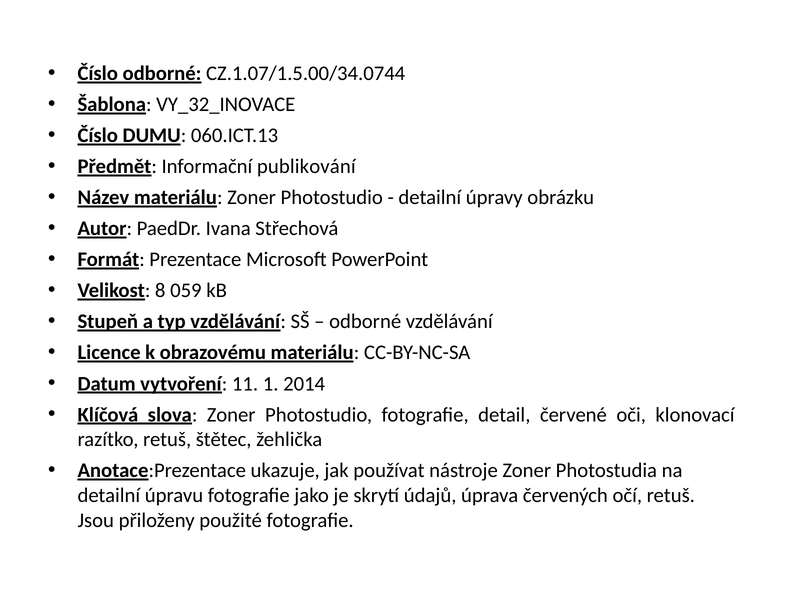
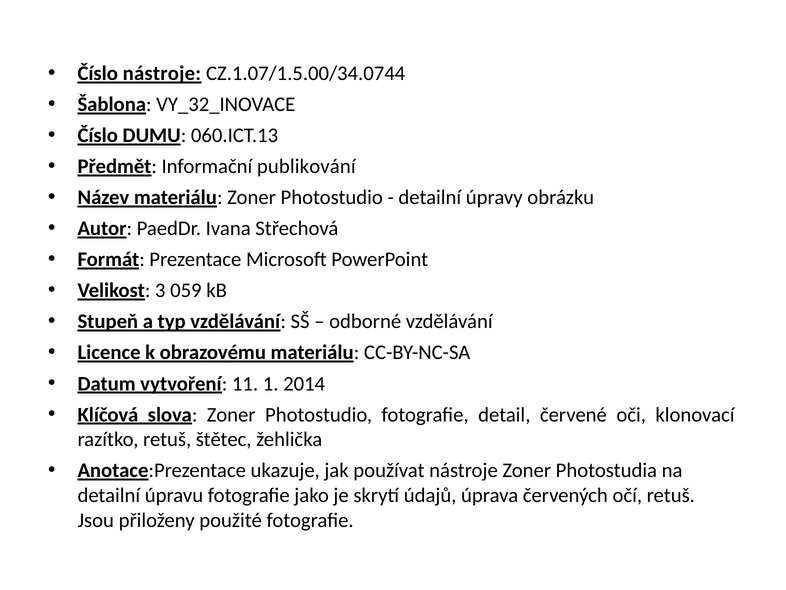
Číslo odborné: odborné -> nástroje (162, 73)
8: 8 -> 3 (160, 290)
